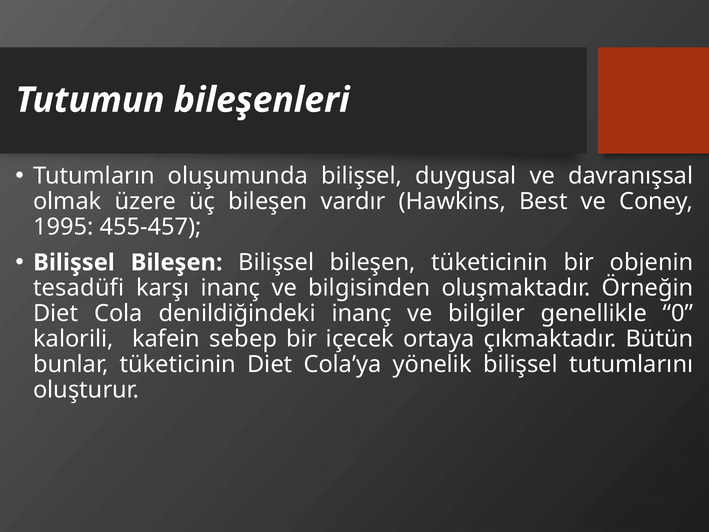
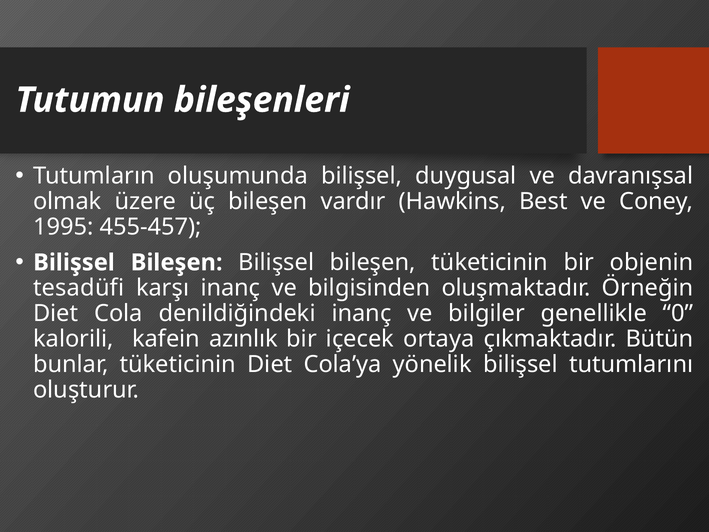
sebep: sebep -> azınlık (243, 339)
